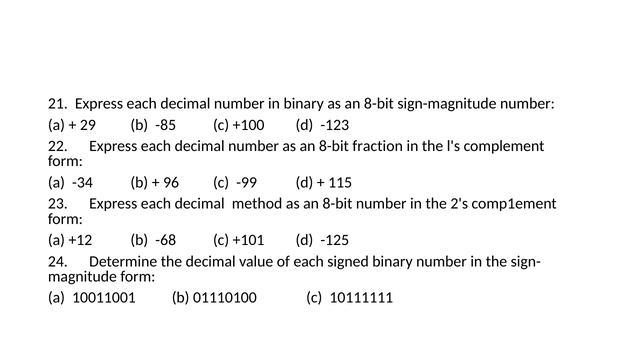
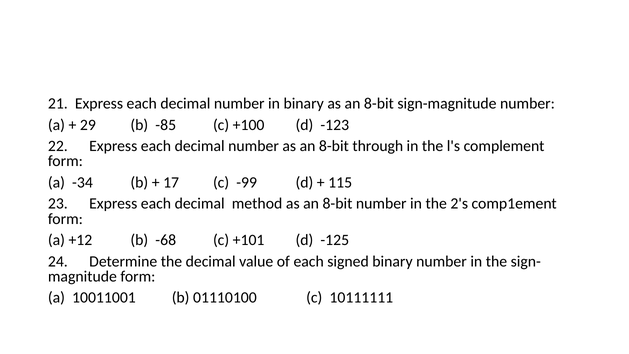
fraction: fraction -> through (378, 146)
96: 96 -> 17 (171, 182)
